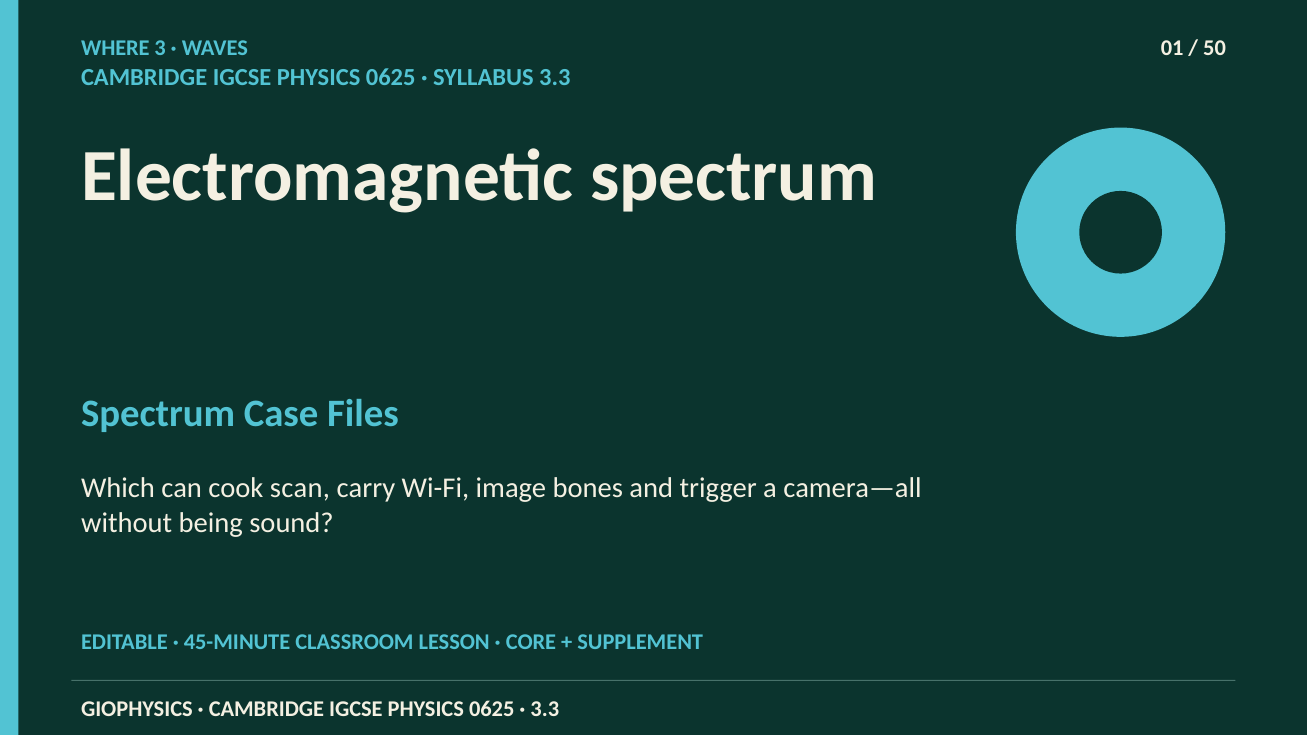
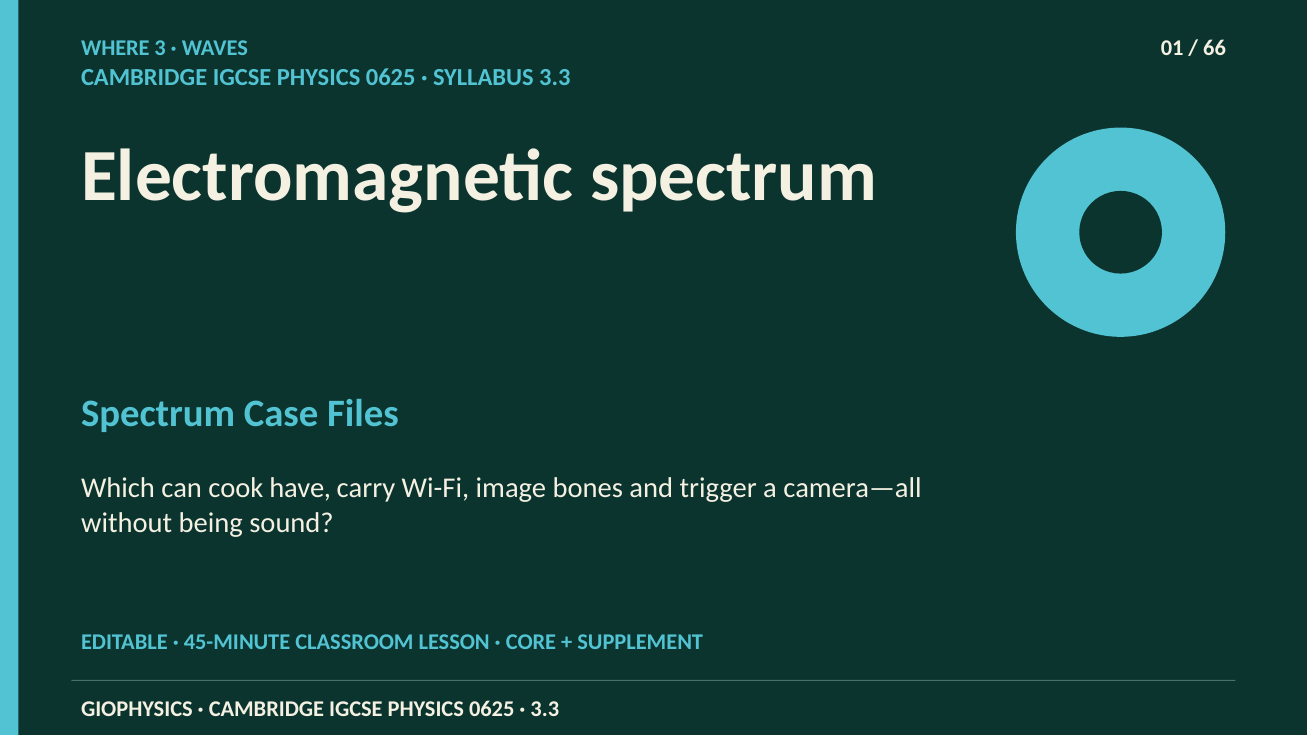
50: 50 -> 66 (1214, 48)
scan: scan -> have (300, 489)
